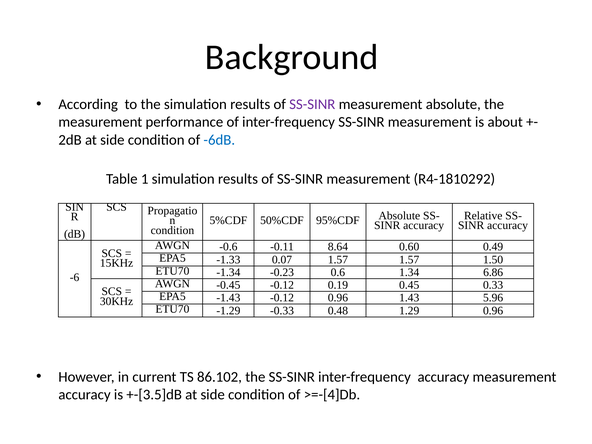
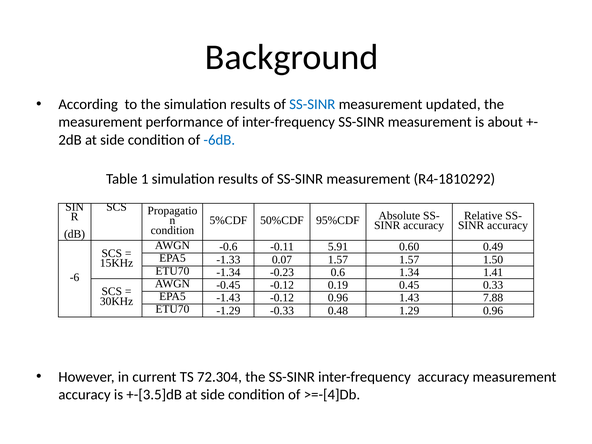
SS-SINR colour: purple -> blue (312, 104)
measurement absolute: absolute -> updated (453, 104)
8.64: 8.64 -> 5.91 (338, 247)
6.86: 6.86 -> 1.41 (493, 272)
5.96: 5.96 -> 7.88 (493, 298)
86.102: 86.102 -> 72.304 (219, 377)
